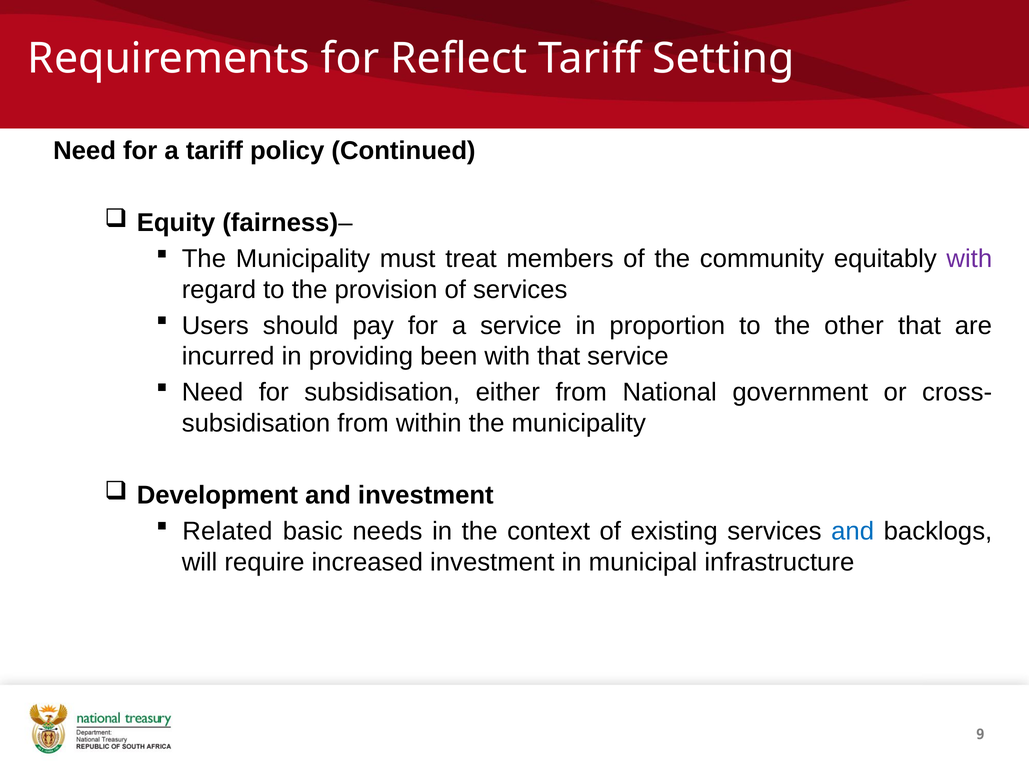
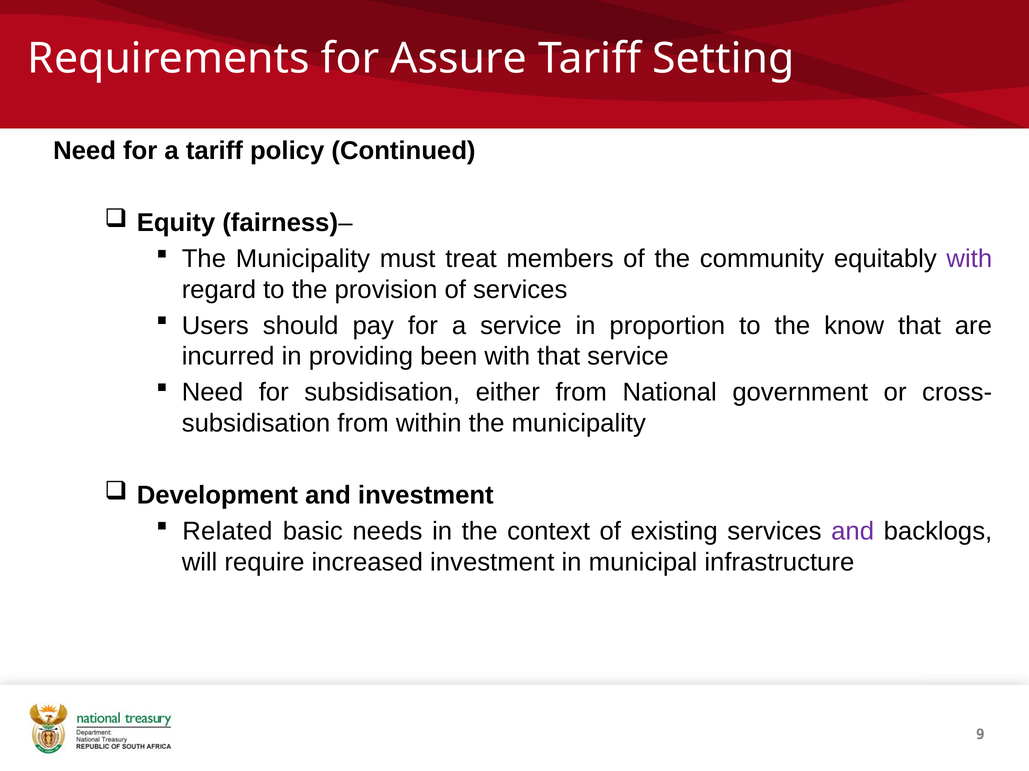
Reflect: Reflect -> Assure (459, 59)
other: other -> know (854, 326)
and colour: blue -> purple (853, 532)
